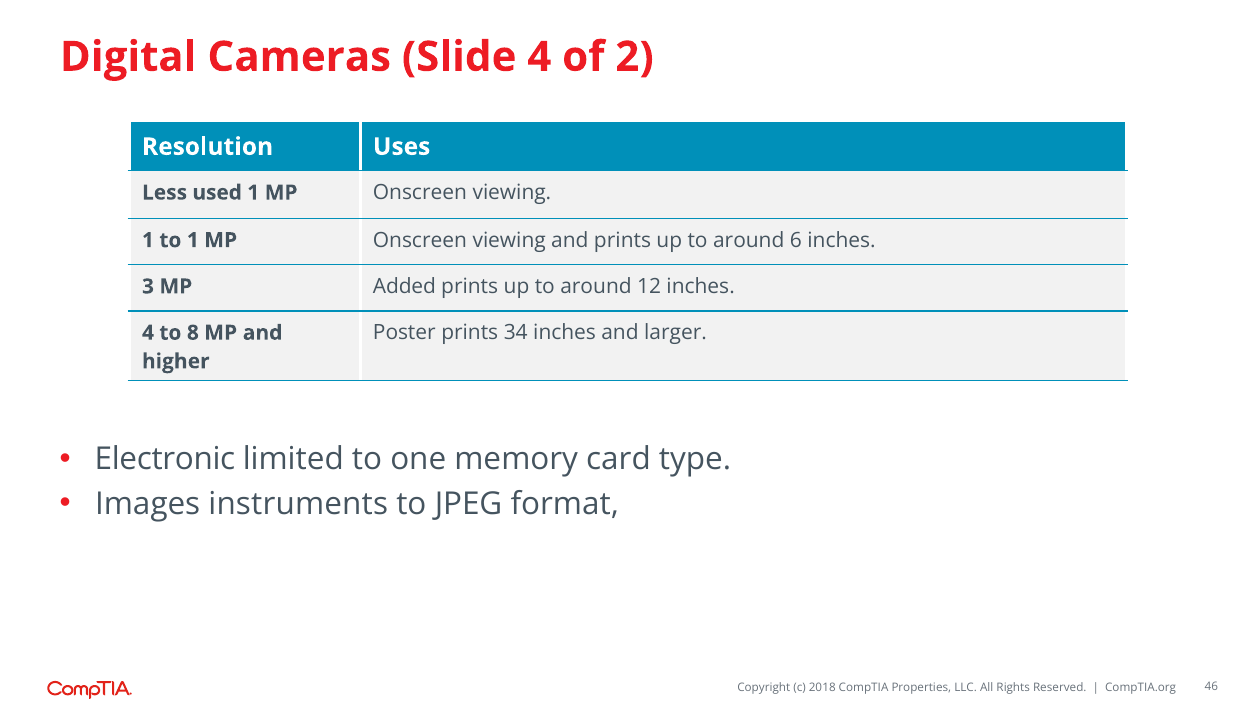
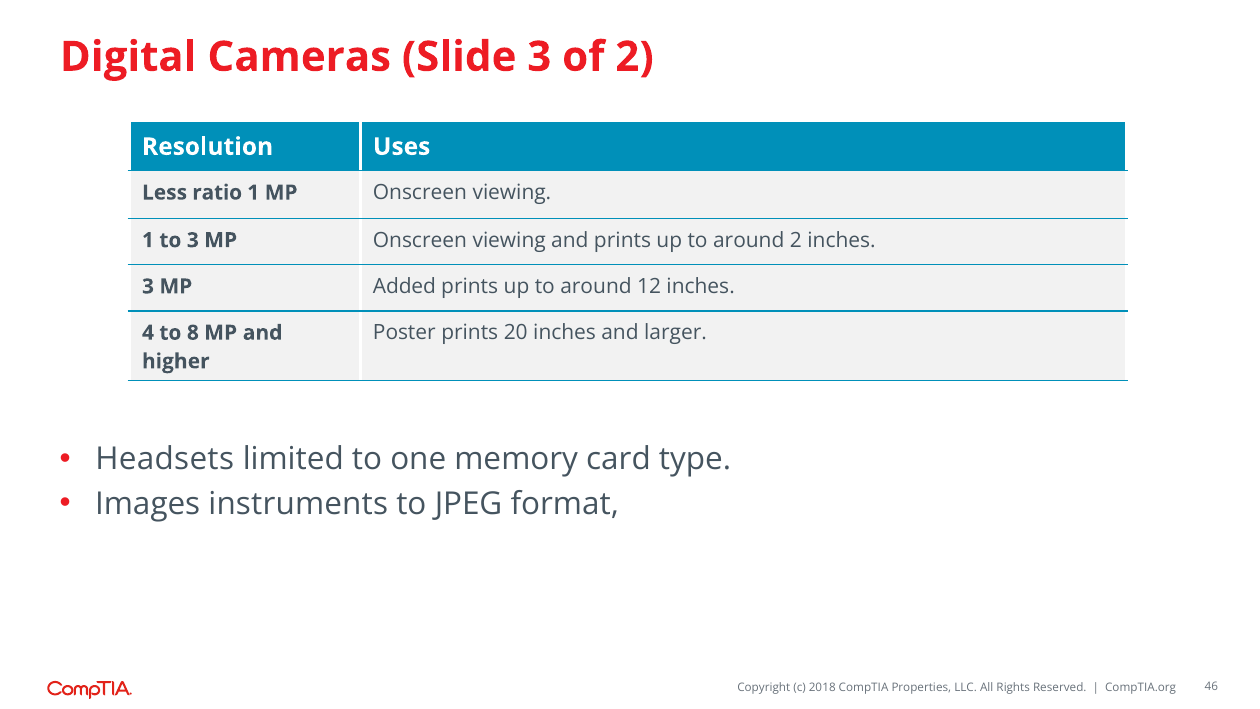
Slide 4: 4 -> 3 (539, 57)
used: used -> ratio (217, 193)
to 1: 1 -> 3 (193, 240)
around 6: 6 -> 2 (796, 240)
34: 34 -> 20 (516, 333)
Electronic: Electronic -> Headsets (165, 459)
